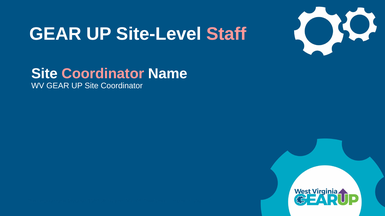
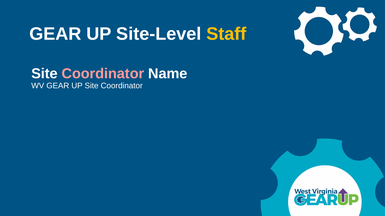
Staff colour: pink -> yellow (226, 34)
